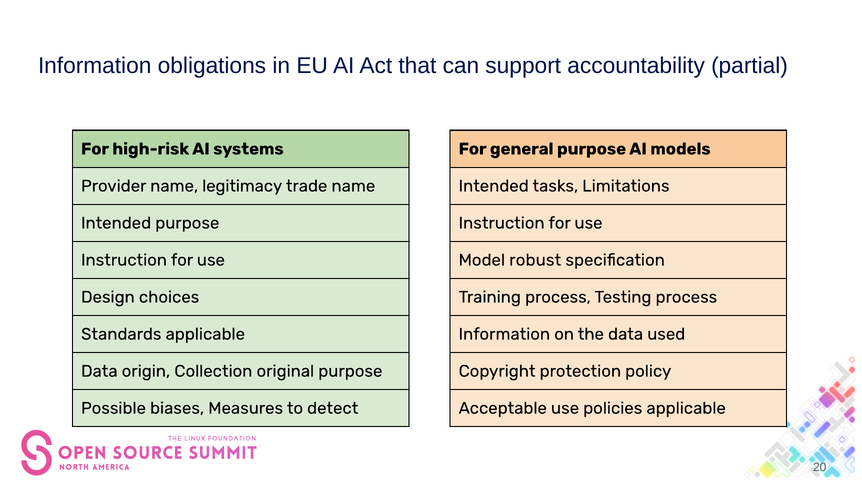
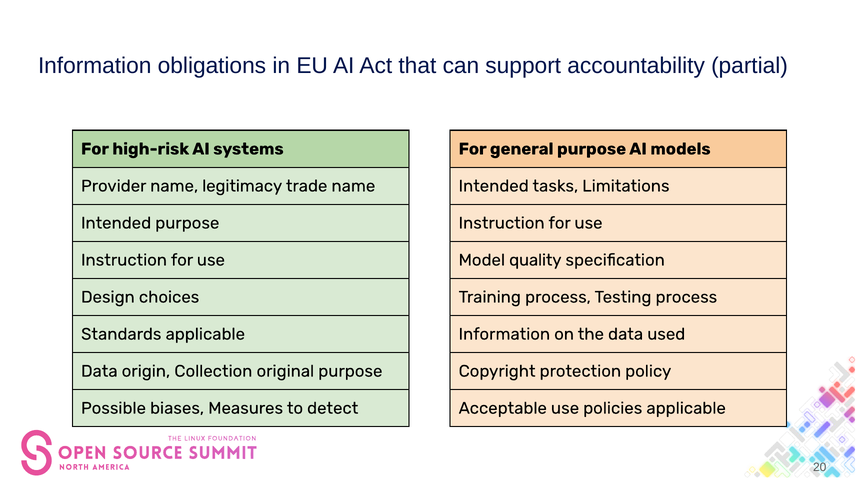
robust: robust -> quality (535, 260)
